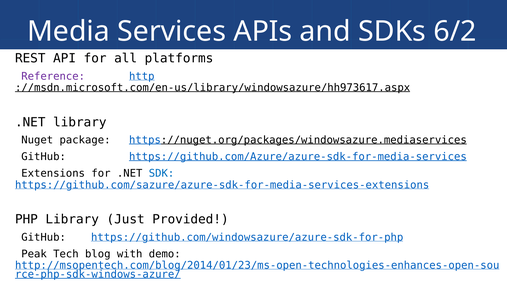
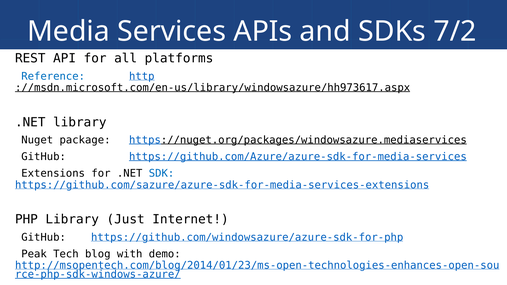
6/2: 6/2 -> 7/2 (455, 31)
Reference colour: purple -> blue (53, 76)
Provided: Provided -> Internet (190, 220)
